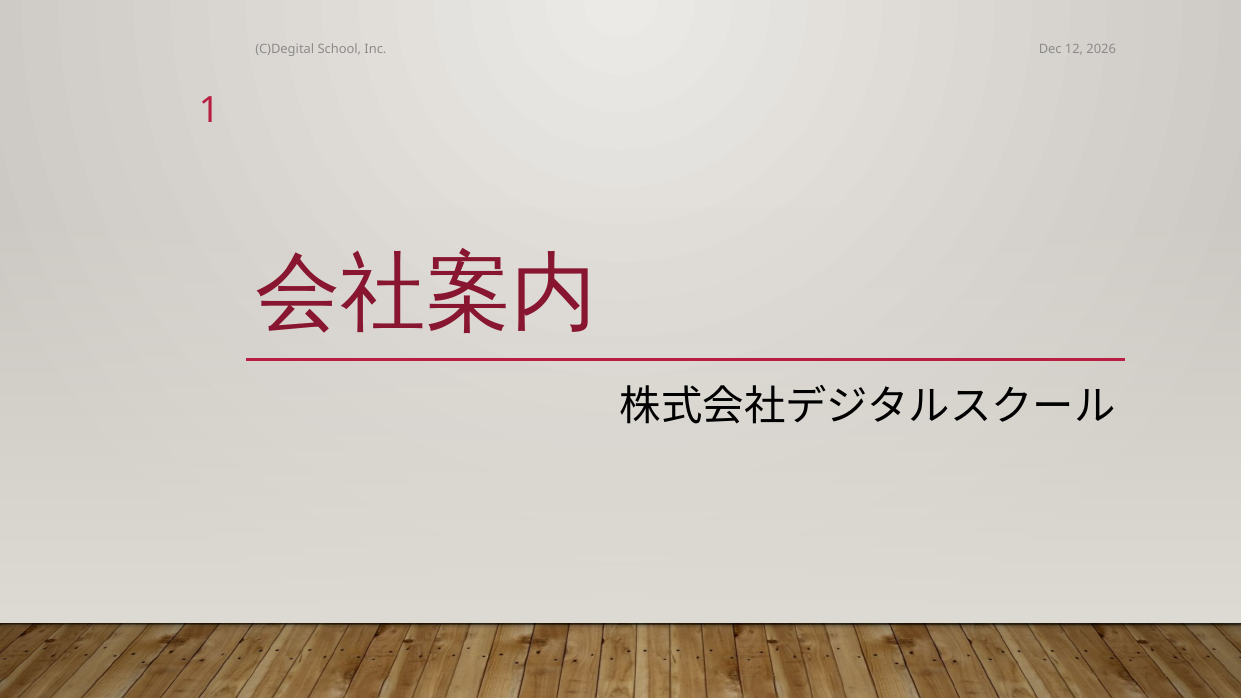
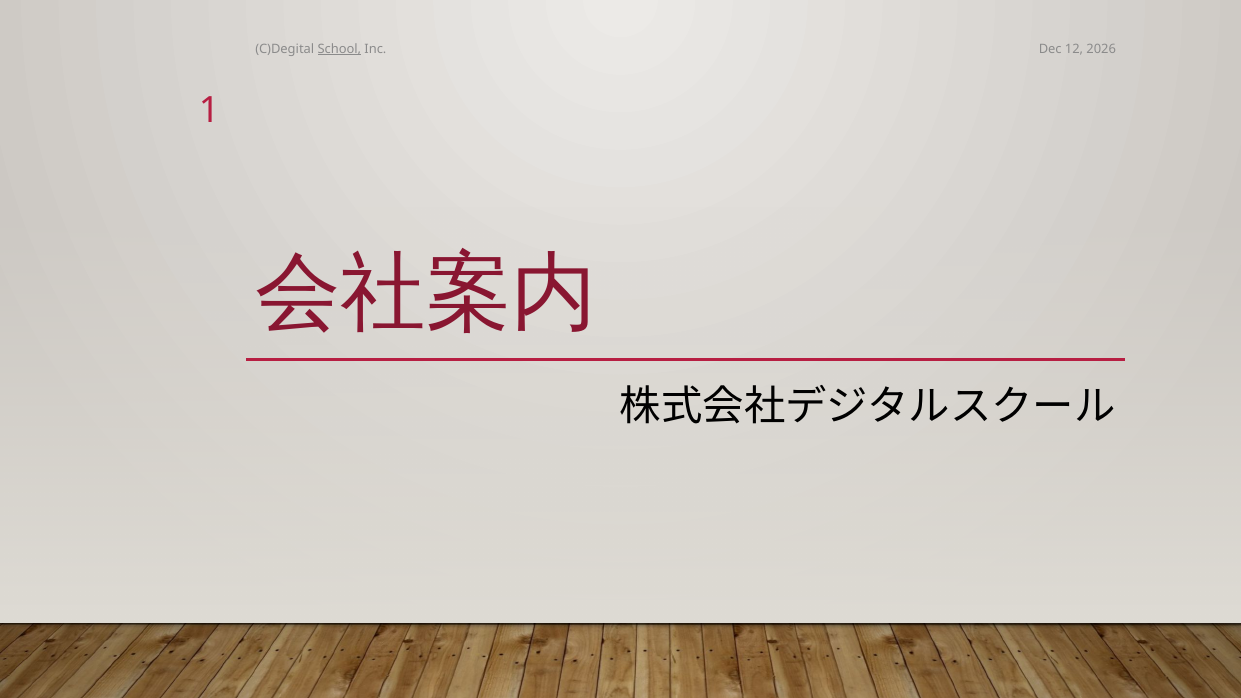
School underline: none -> present (339, 49)
